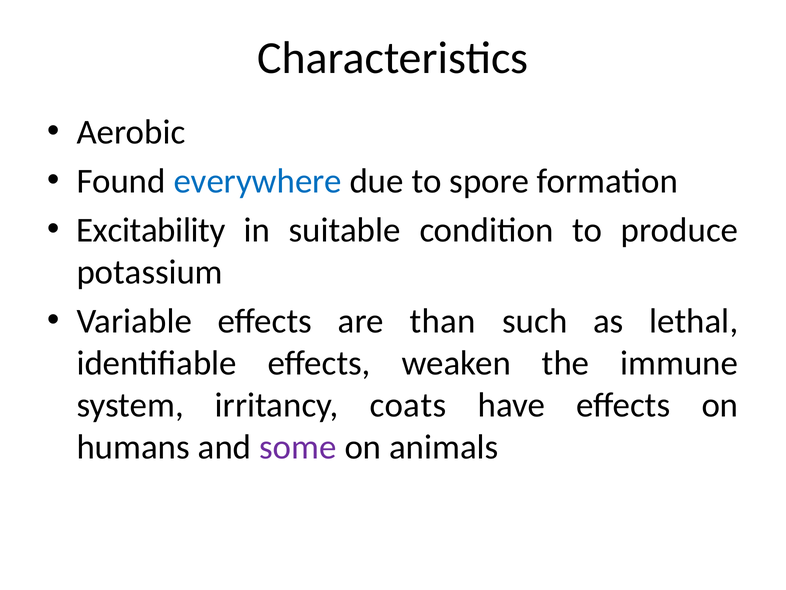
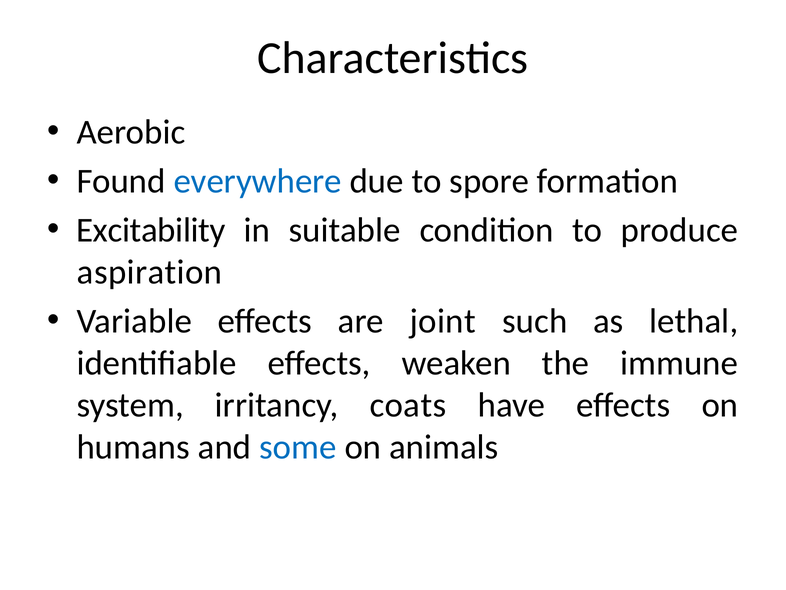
potassium: potassium -> aspiration (150, 272)
than: than -> joint (443, 321)
some colour: purple -> blue (298, 447)
